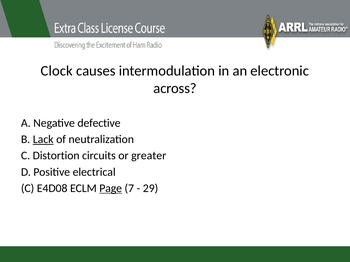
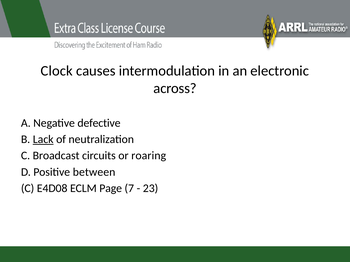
Distortion: Distortion -> Broadcast (56, 156)
greater: greater -> roaring (149, 156)
electrical: electrical -> between (94, 172)
Page underline: present -> none (111, 189)
29: 29 -> 23 (151, 189)
